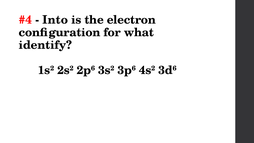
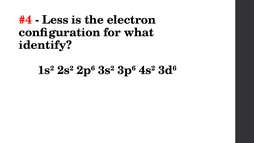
Into: Into -> Less (55, 20)
